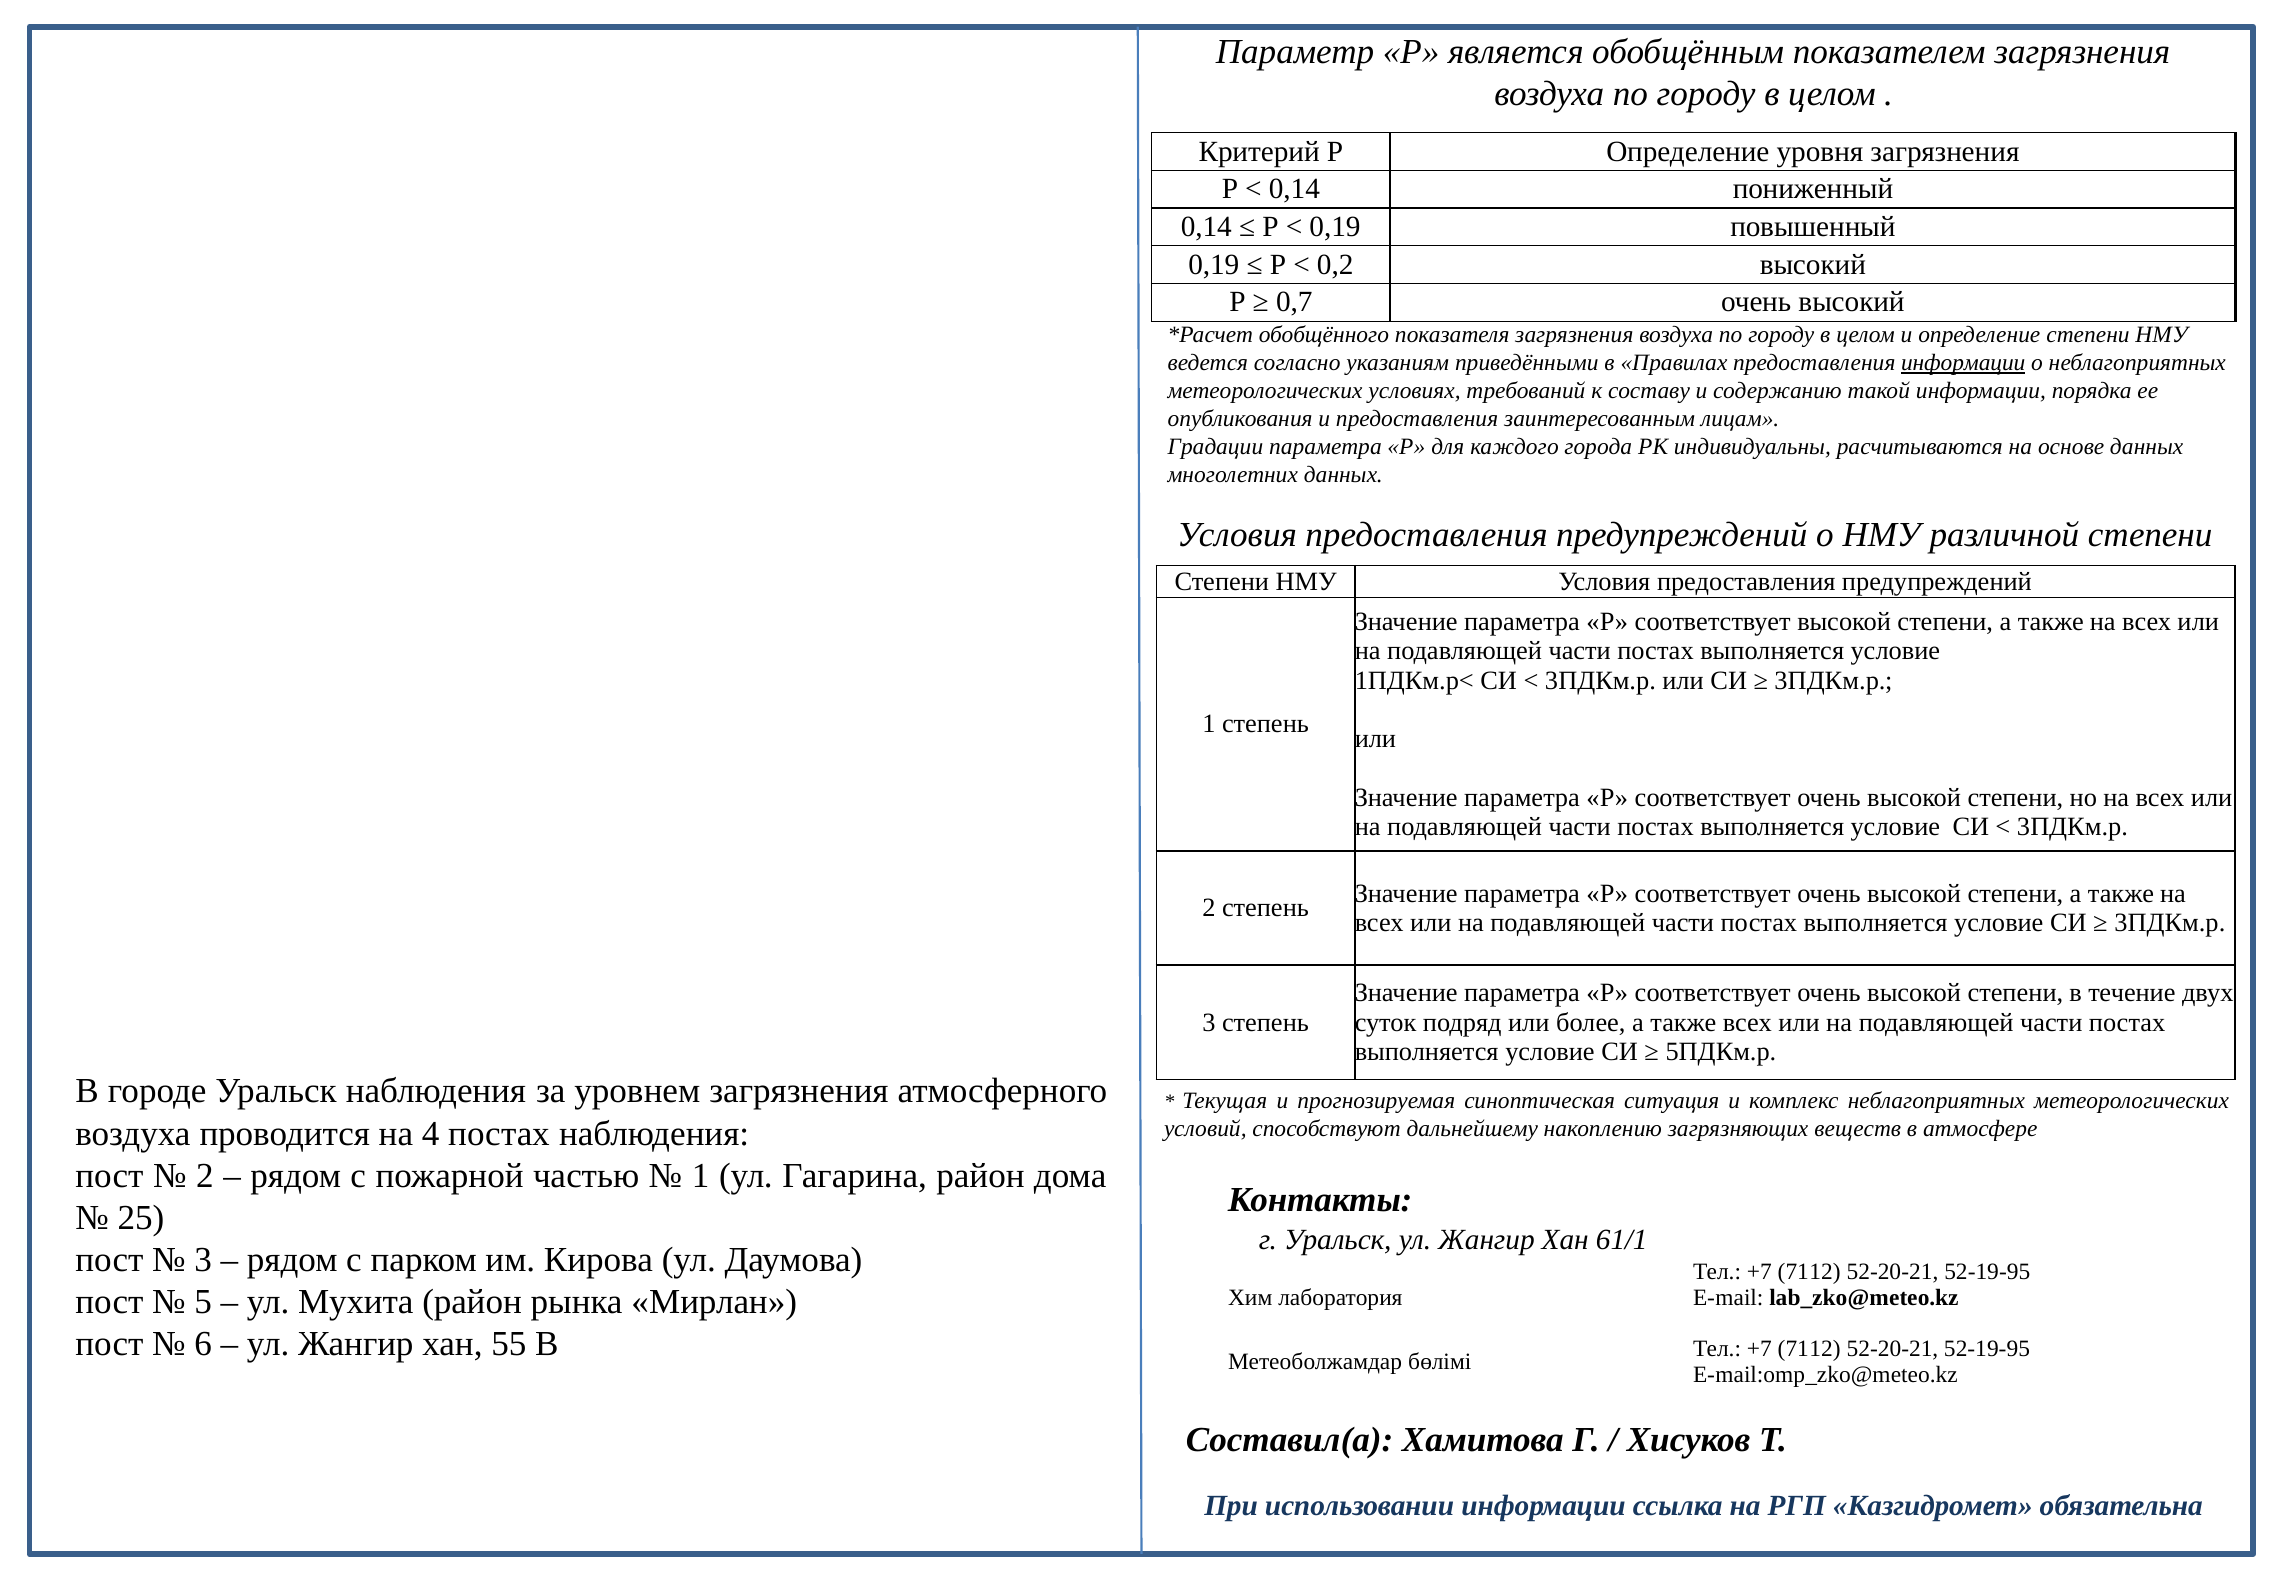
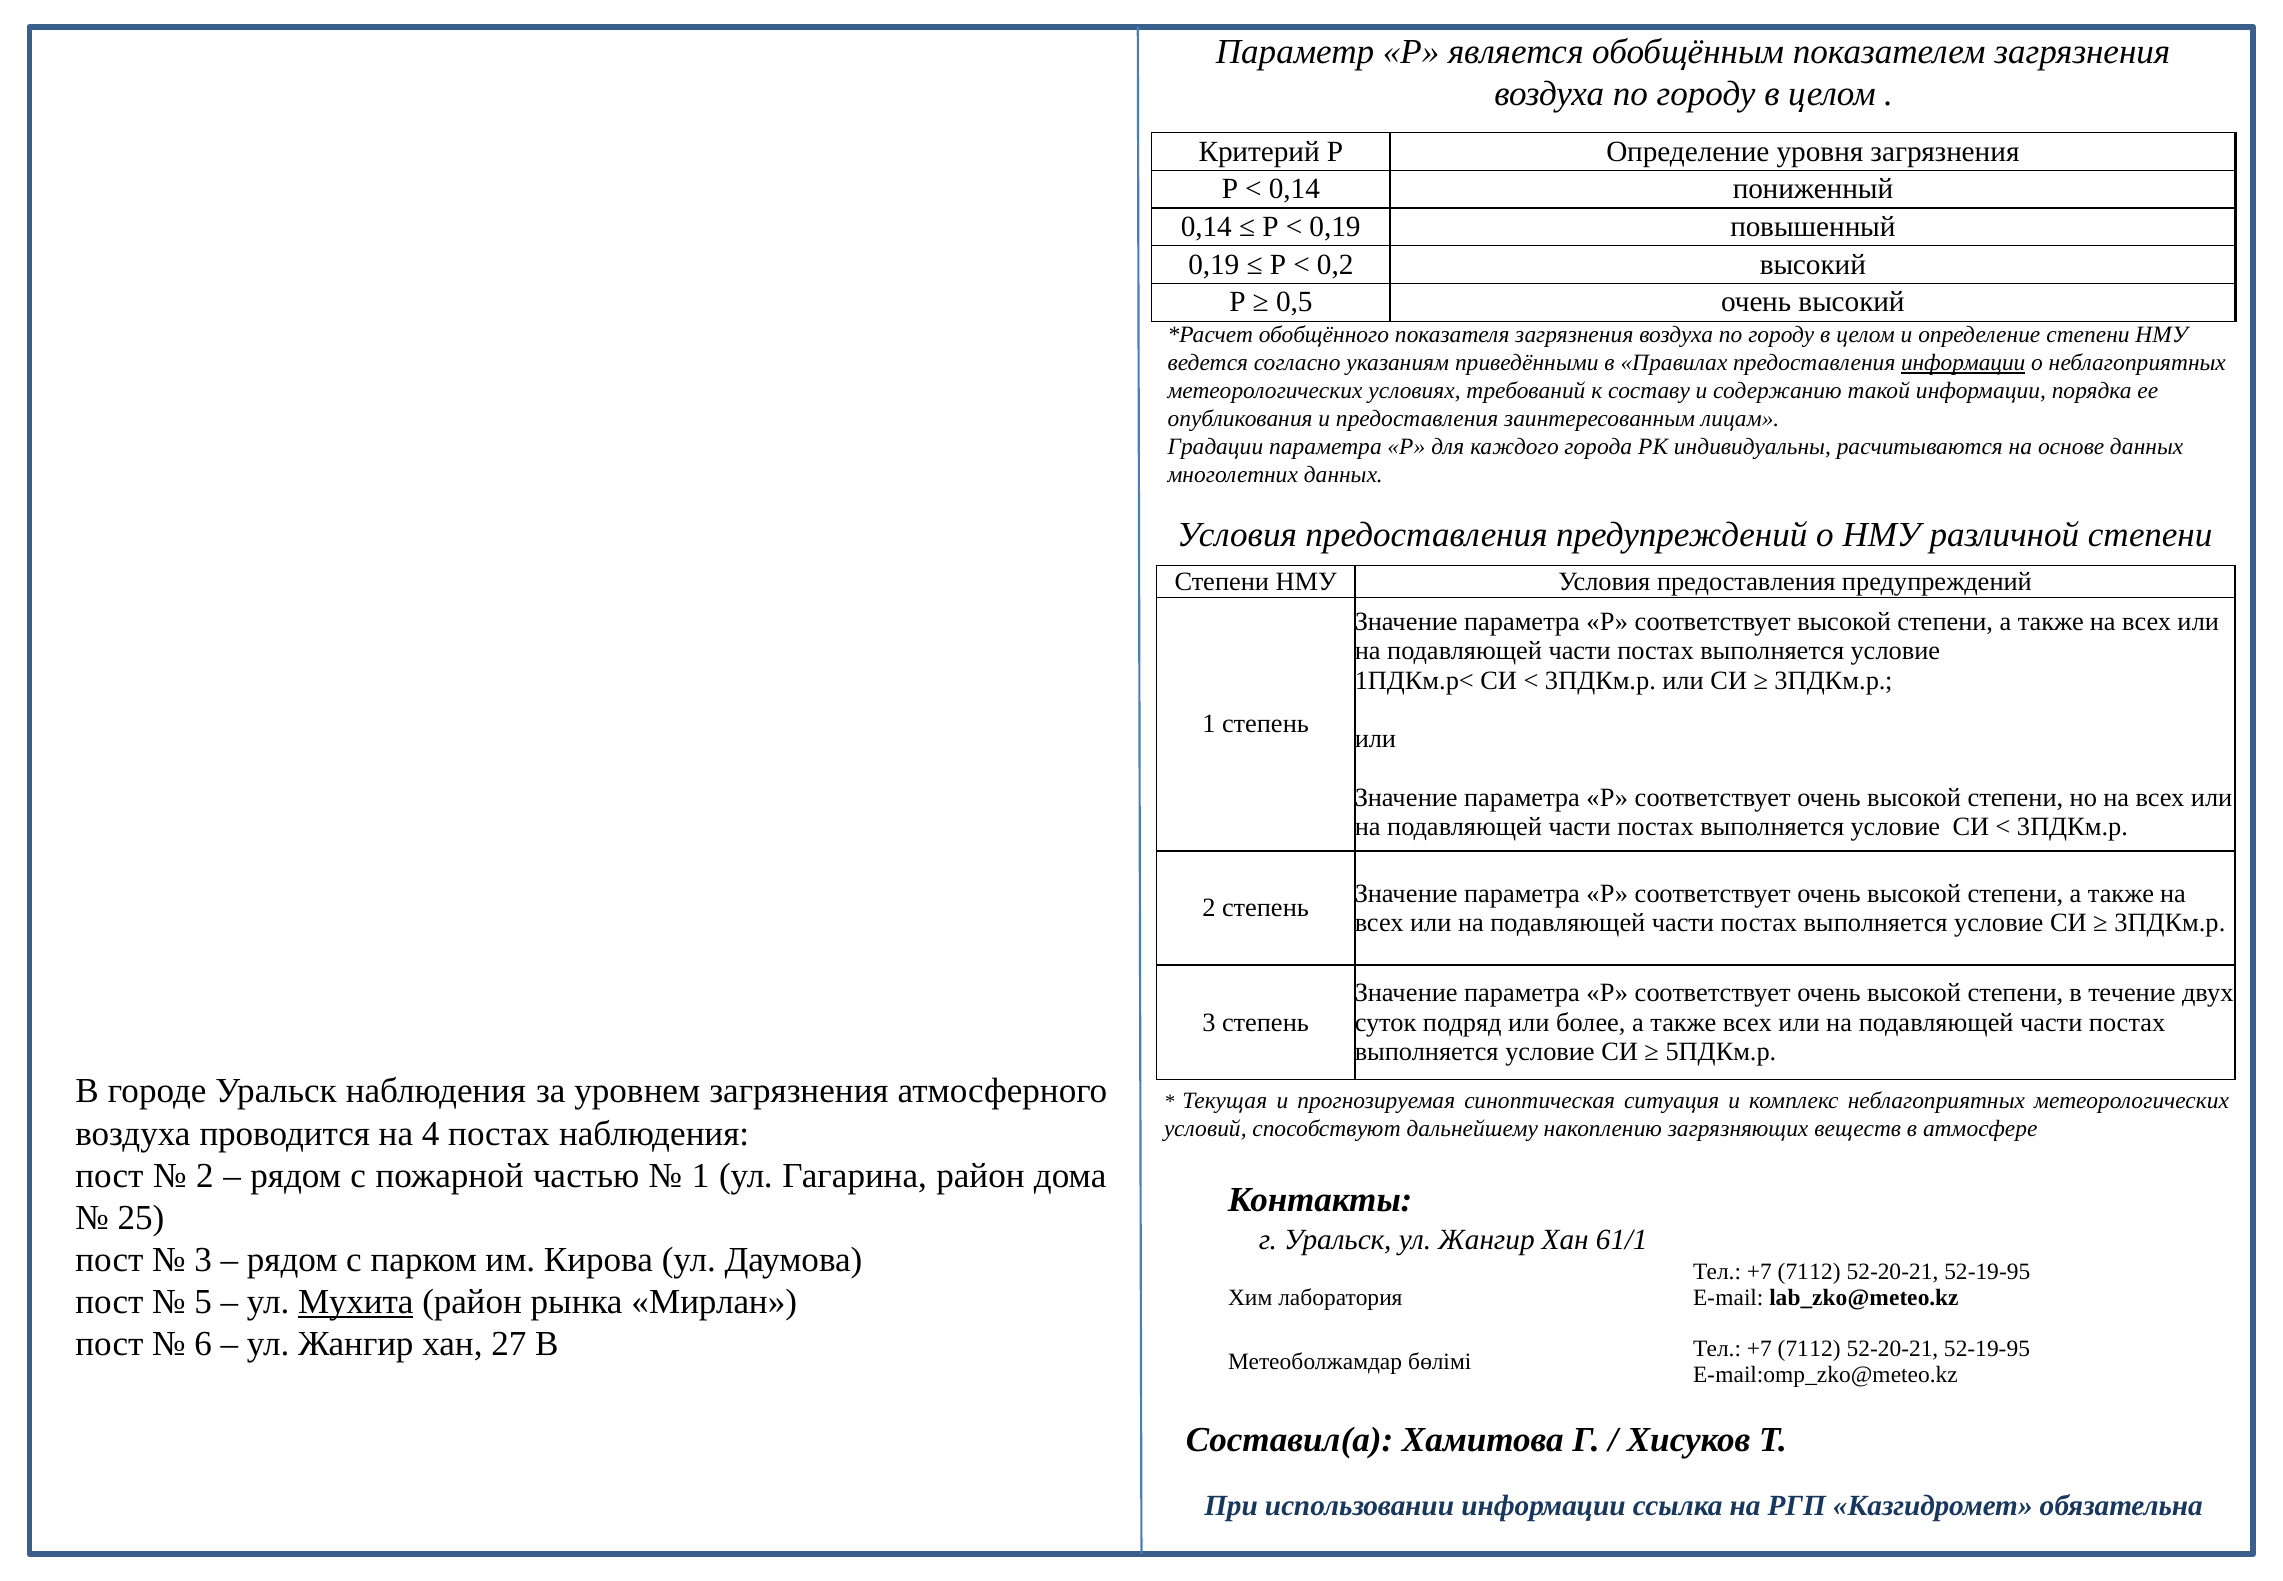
0,7: 0,7 -> 0,5 (1294, 302)
Мухита underline: none -> present (356, 1302)
55: 55 -> 27 (509, 1344)
